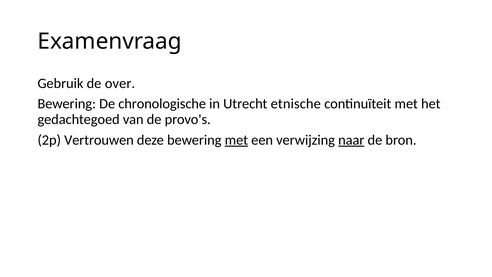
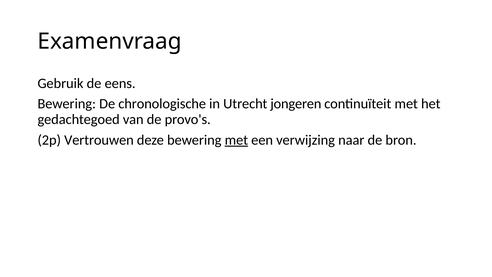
over: over -> eens (120, 83)
etnische: etnische -> jongeren (296, 104)
naar underline: present -> none (351, 140)
